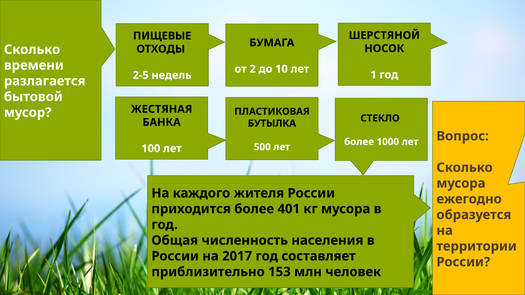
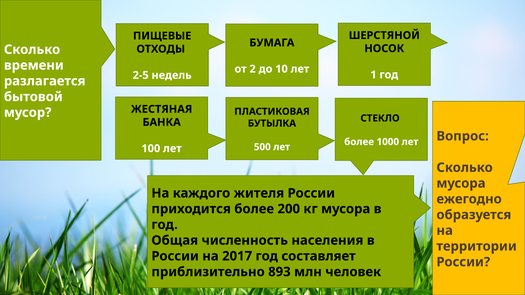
401: 401 -> 200 (289, 209)
153: 153 -> 893 (279, 272)
